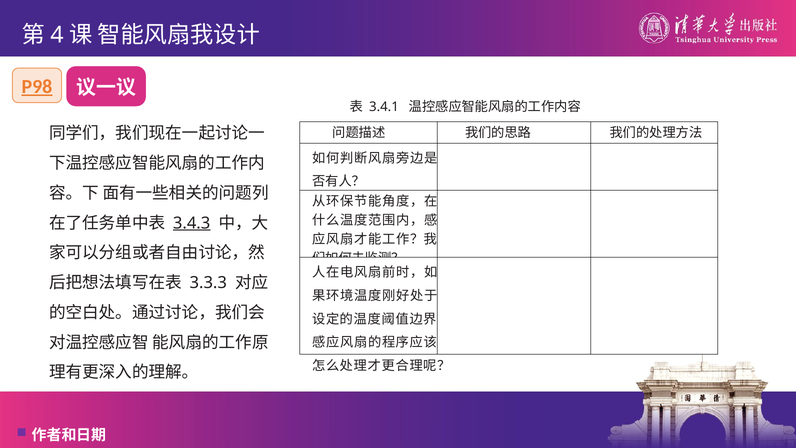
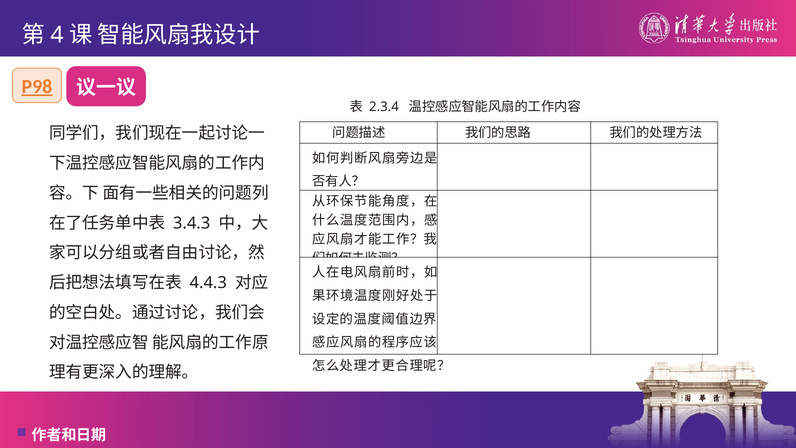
3.4.1: 3.4.1 -> 2.3.4 (384, 107)
3.4.3 underline: present -> none (192, 223)
3.3.3: 3.3.3 -> 4.4.3 (208, 283)
